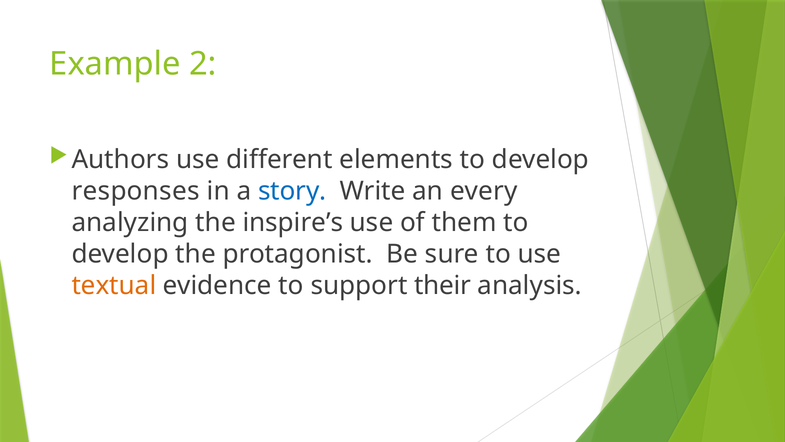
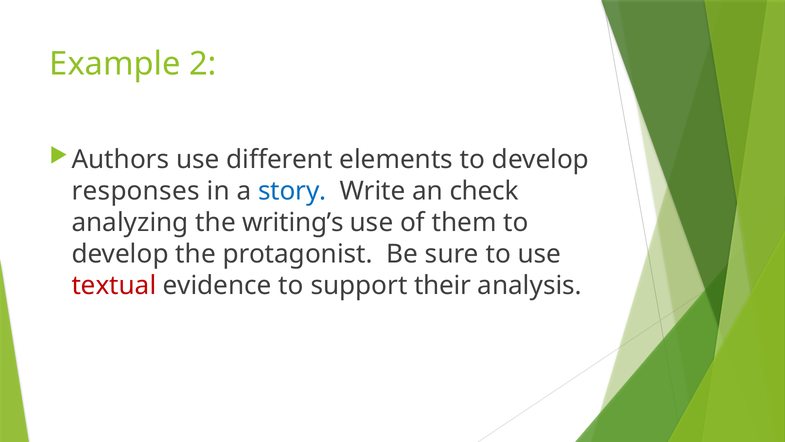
every: every -> check (484, 191)
inspire’s: inspire’s -> writing’s (293, 222)
textual colour: orange -> red (114, 285)
